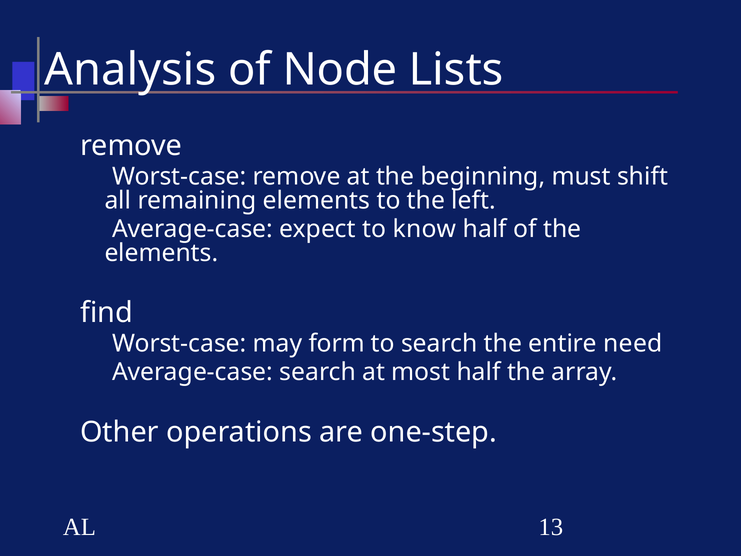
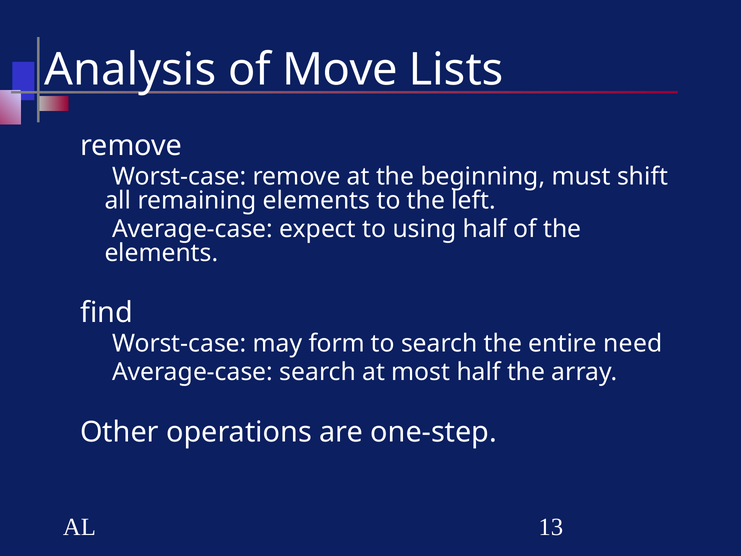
Node: Node -> Move (340, 70)
know: know -> using (425, 229)
